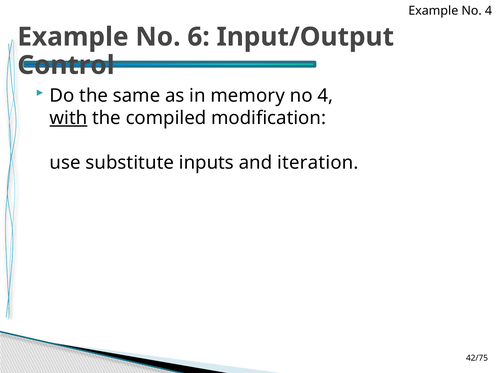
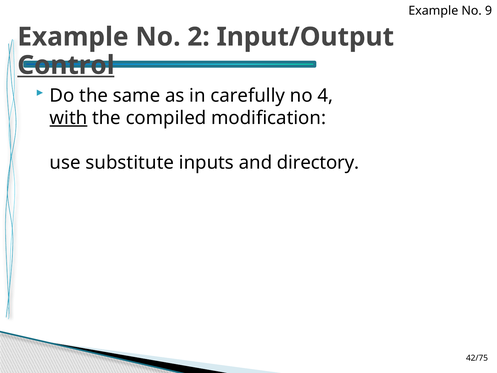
Example No 4: 4 -> 9 (488, 11)
6: 6 -> 2 (199, 37)
Control underline: none -> present (66, 65)
memory: memory -> carefully (248, 95)
iteration: iteration -> directory (318, 163)
